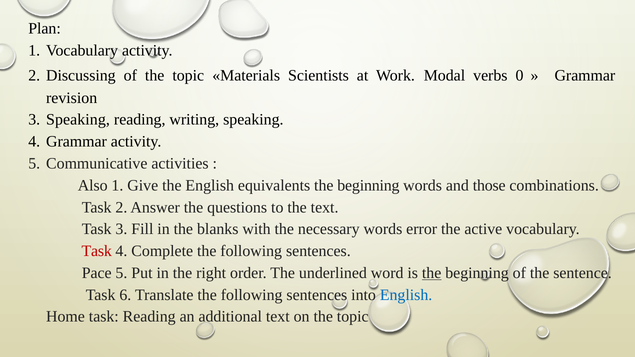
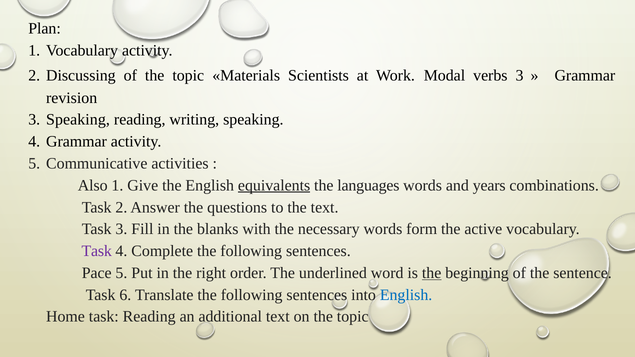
verbs 0: 0 -> 3 (519, 75)
equivalents underline: none -> present (274, 185)
beginning: beginning -> languages (368, 185)
those: those -> years (489, 185)
error: error -> form (422, 229)
Task colour: red -> purple (97, 251)
